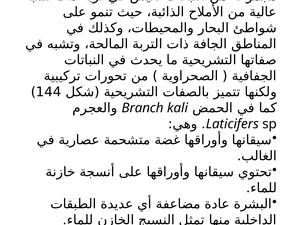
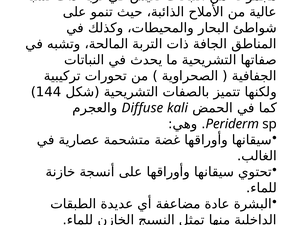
Branch: Branch -> Diffuse (143, 108)
Laticifers: Laticifers -> Periderm (232, 124)
